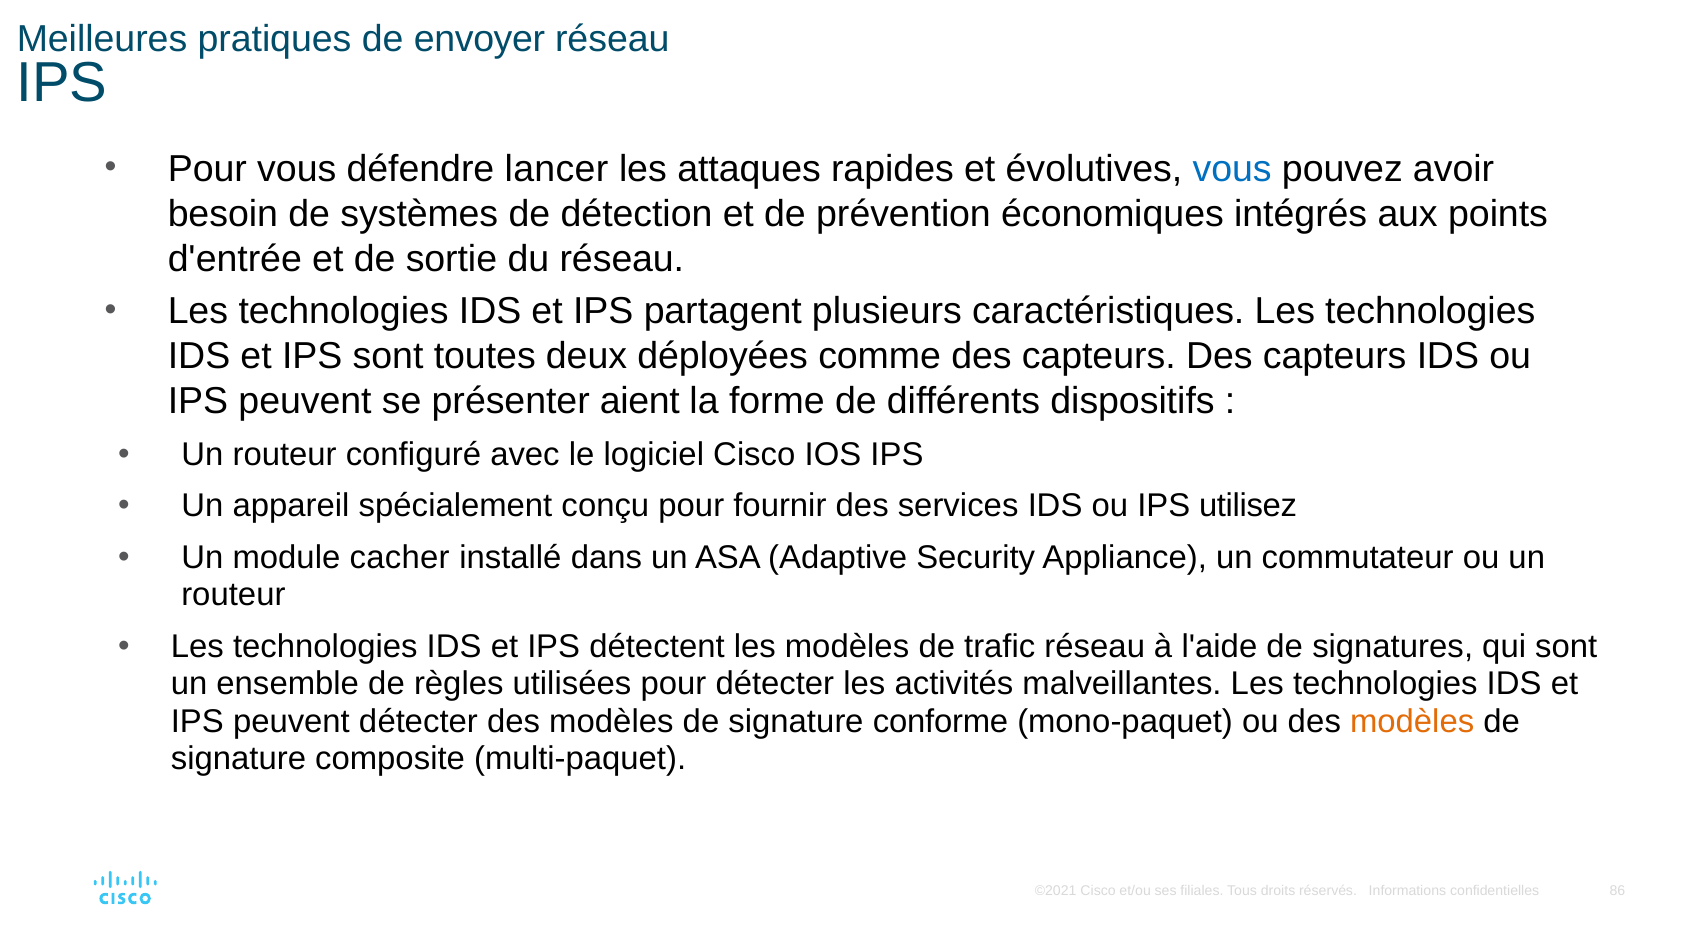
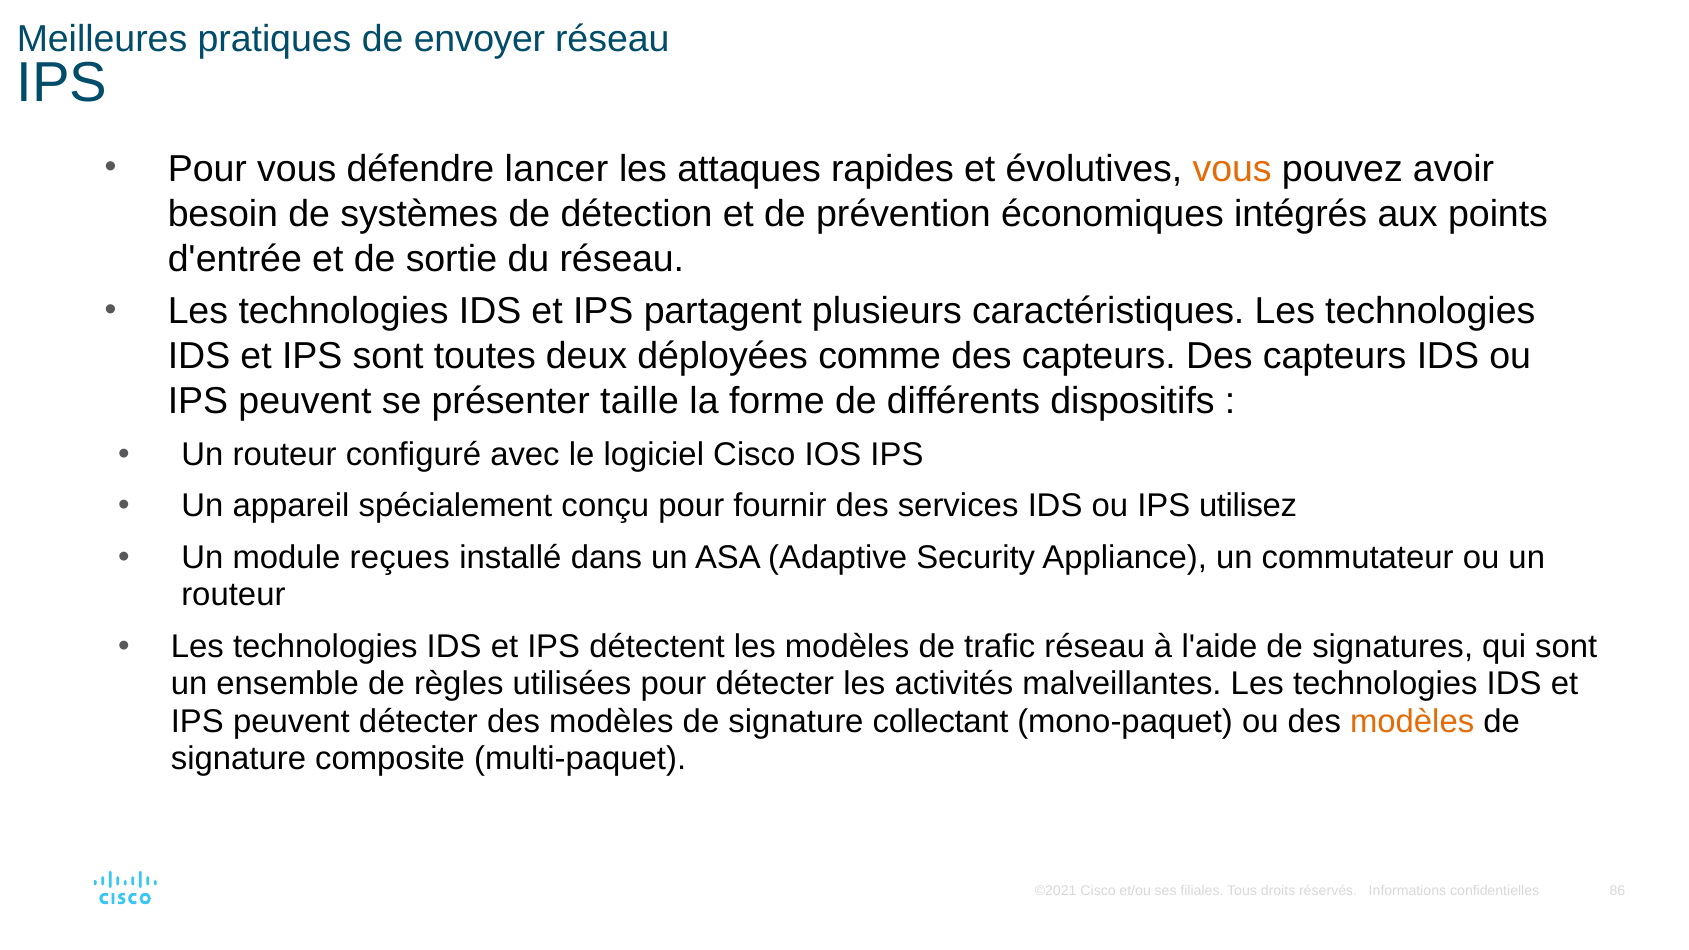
vous colour: blue -> orange (1232, 169)
aient: aient -> taille (639, 401)
cacher: cacher -> reçues (400, 558)
conforme: conforme -> collectant (941, 721)
